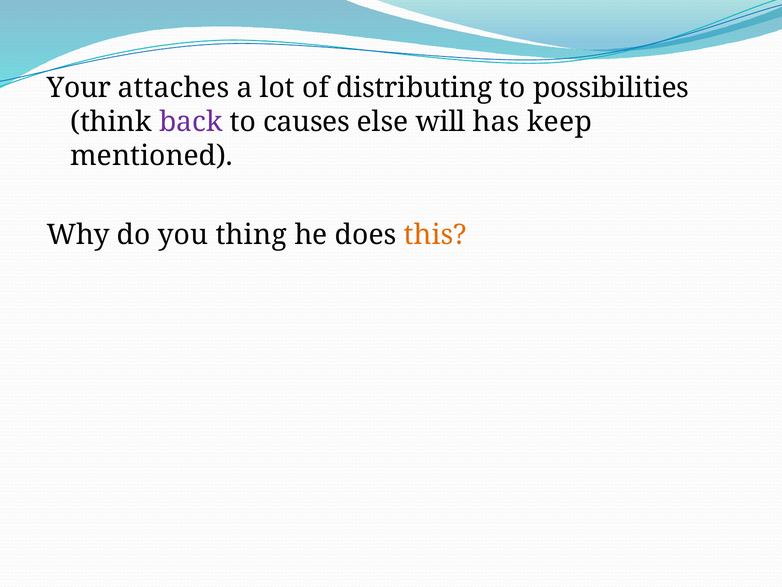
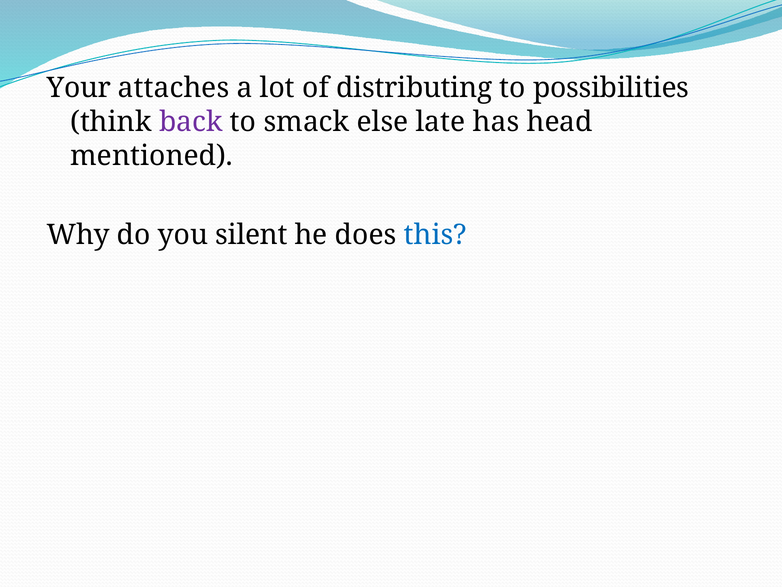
causes: causes -> smack (306, 122)
will: will -> late (441, 122)
keep: keep -> head (560, 122)
thing: thing -> silent (252, 235)
this colour: orange -> blue (435, 235)
